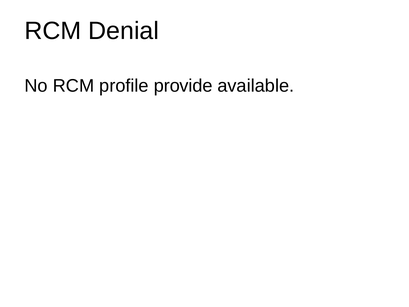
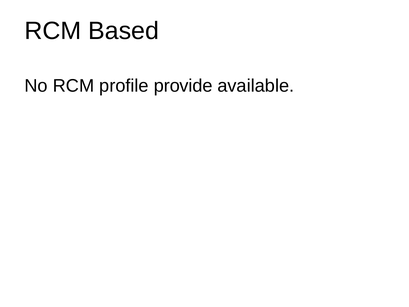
Denial: Denial -> Based (124, 31)
